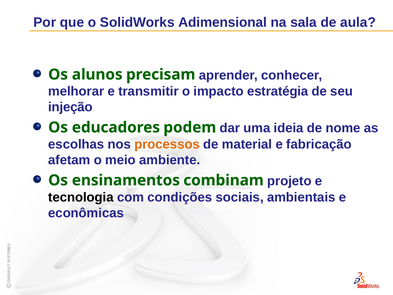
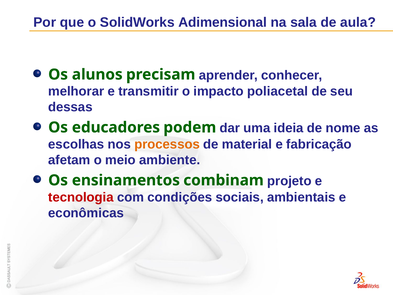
estratégia: estratégia -> poliacetal (278, 91)
injeção: injeção -> dessas (70, 107)
tecnologia colour: black -> red (81, 197)
